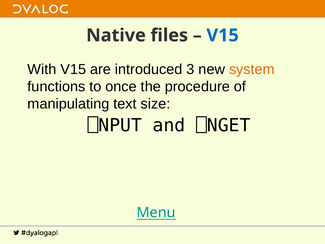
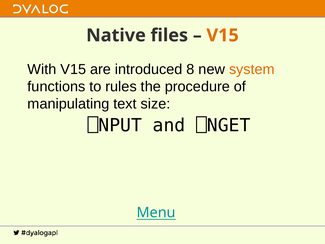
V15 colour: blue -> orange (223, 35)
3: 3 -> 8 (190, 69)
once: once -> rules (121, 87)
